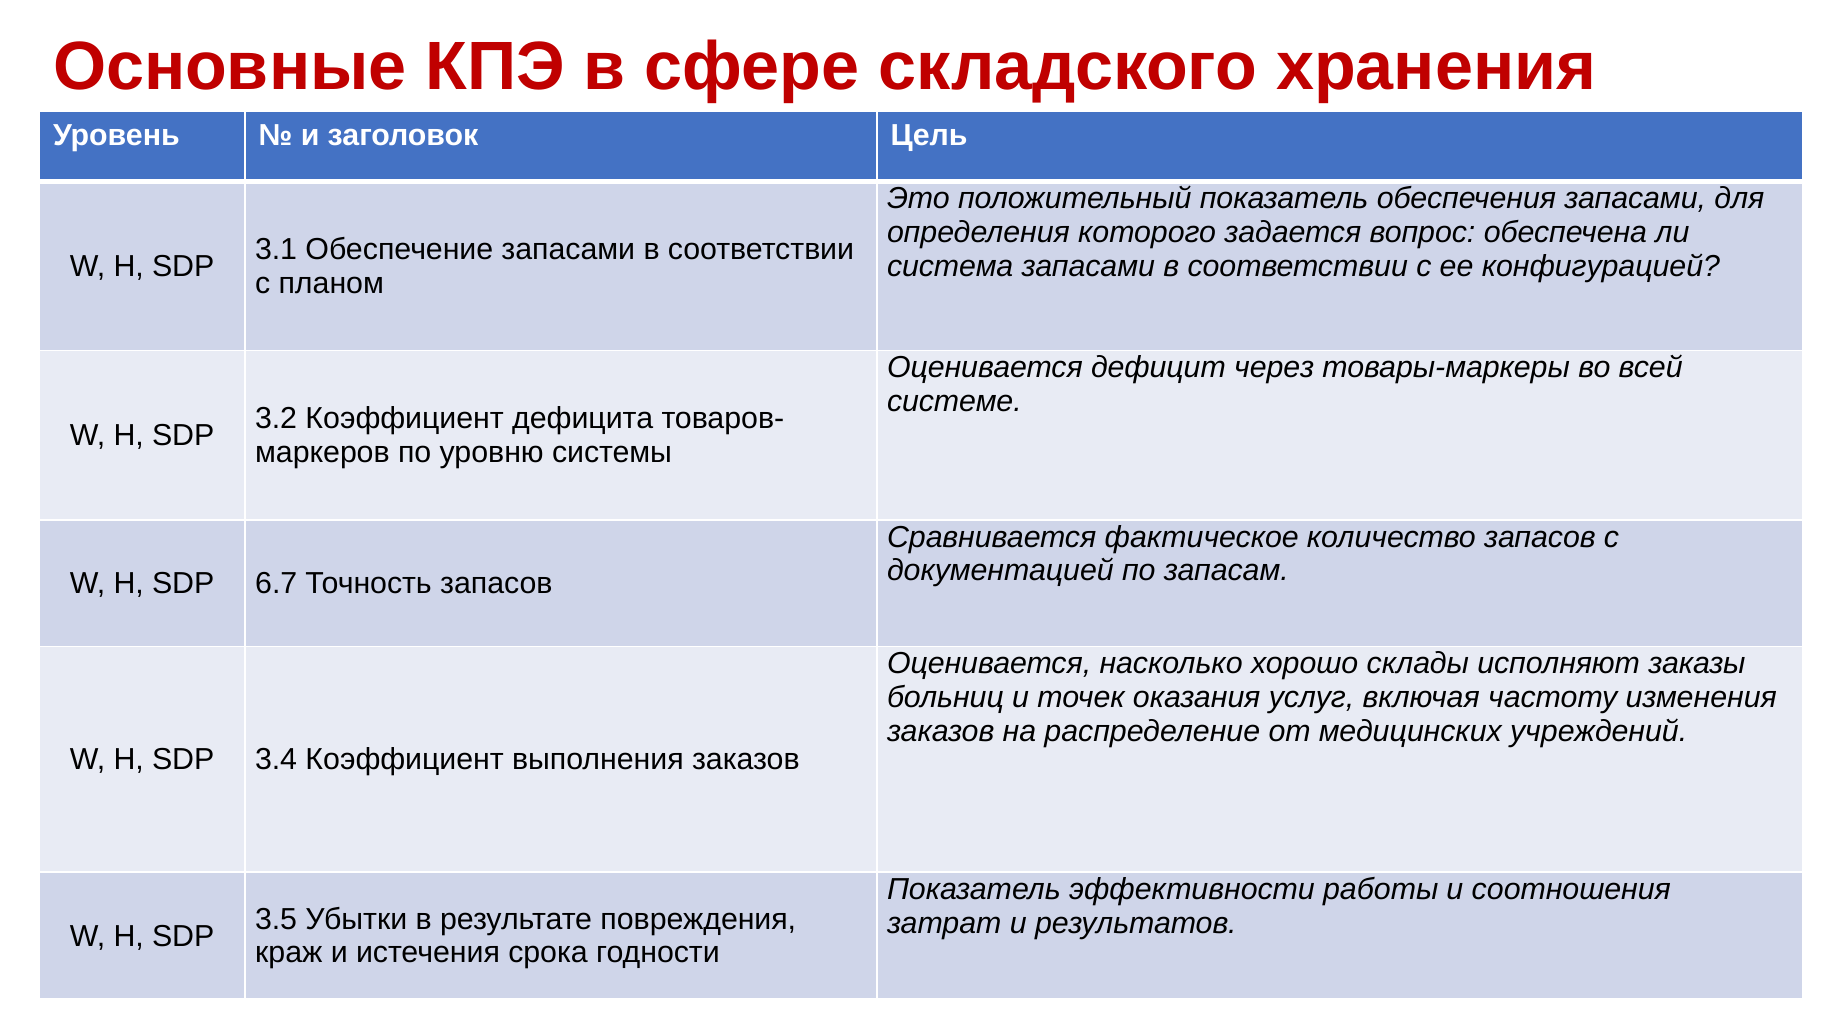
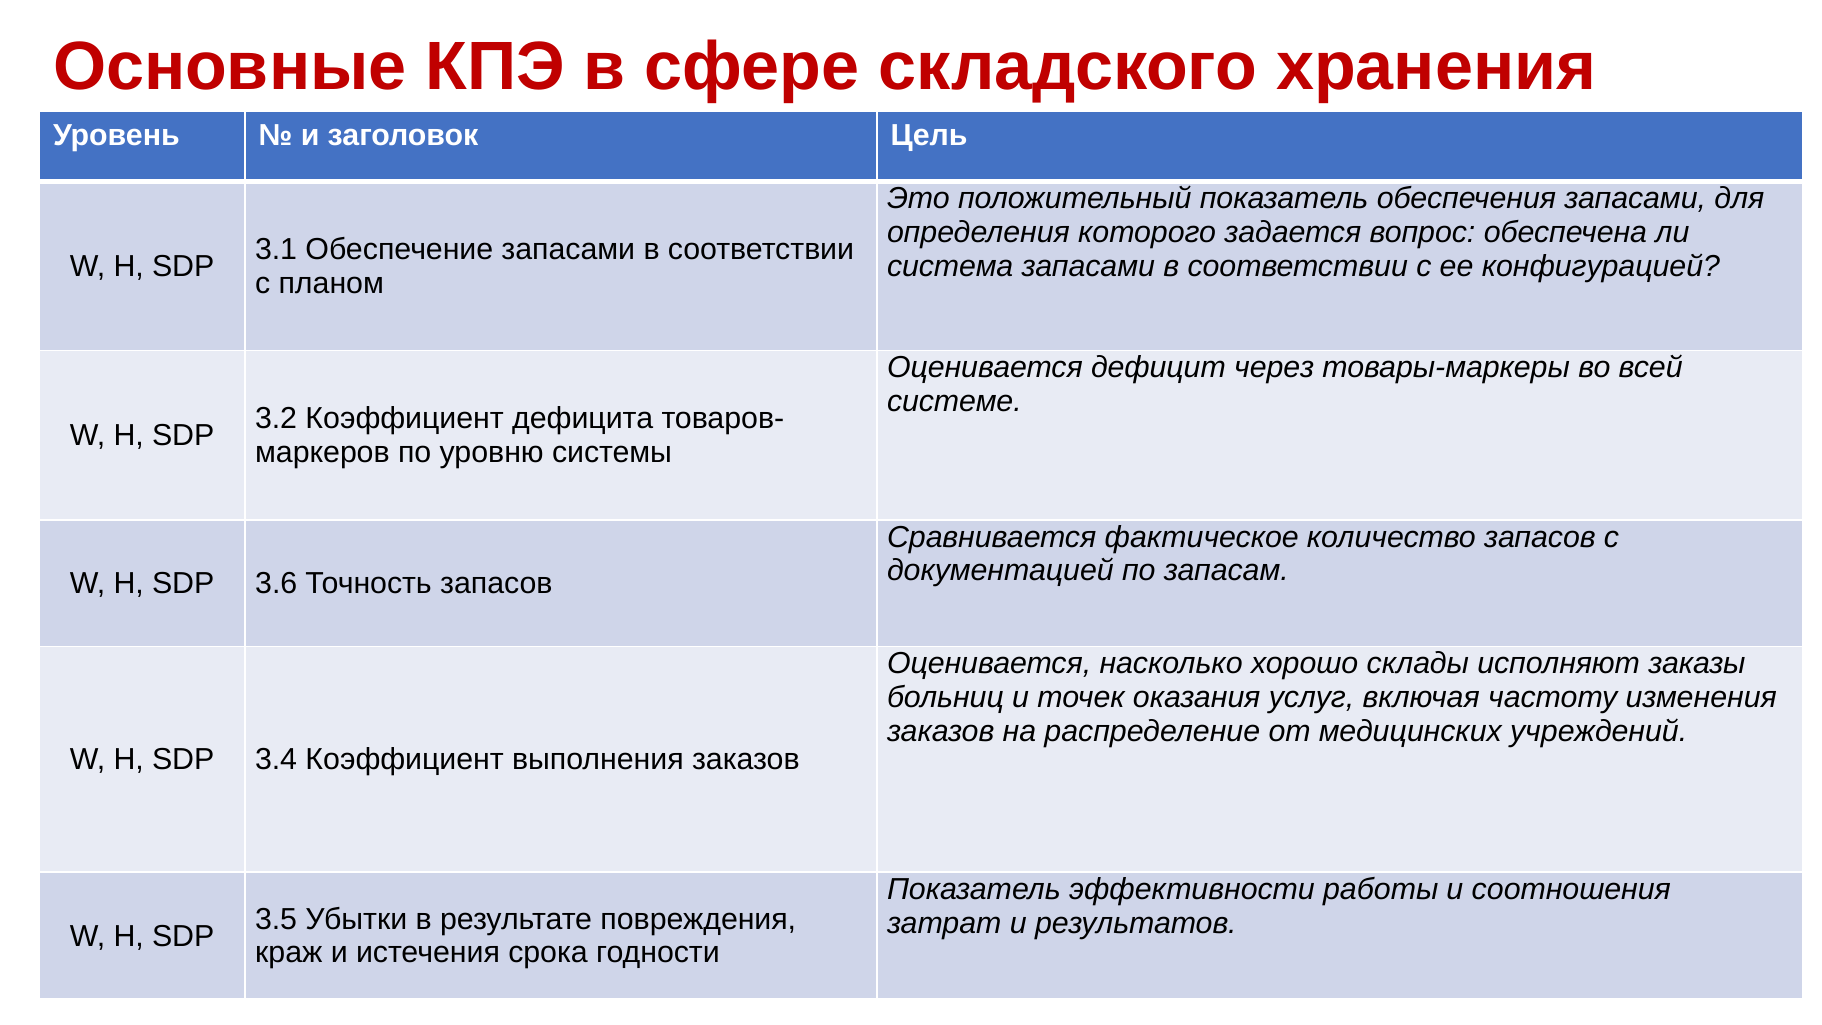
6.7: 6.7 -> 3.6 (276, 583)
